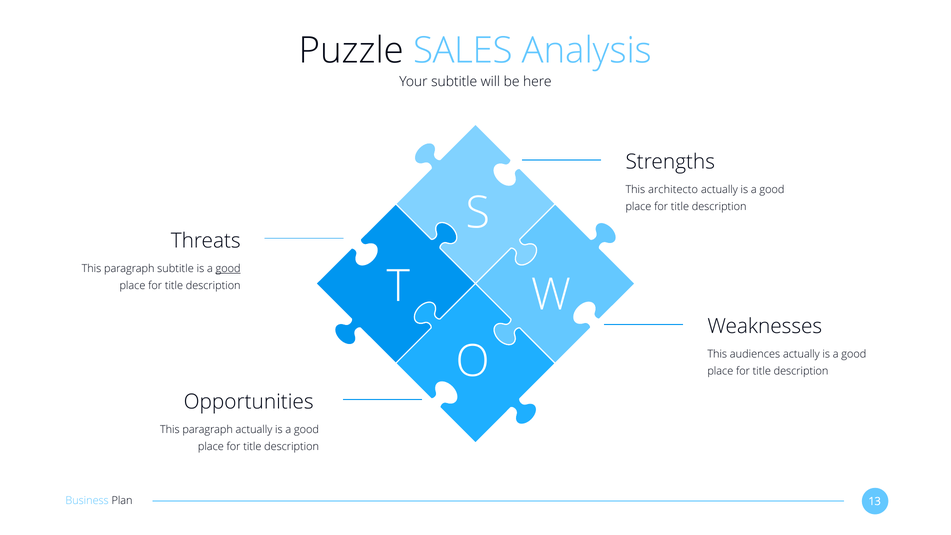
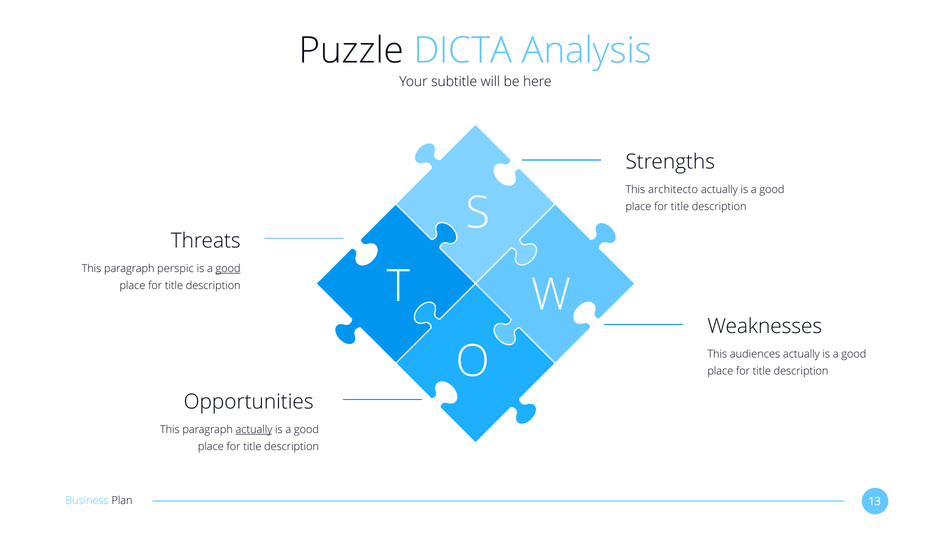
SALES: SALES -> DICTA (463, 50)
paragraph subtitle: subtitle -> perspic (175, 269)
actually underline: none -> present (254, 430)
